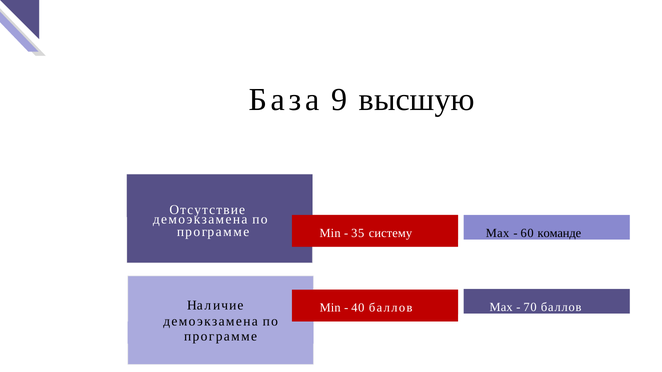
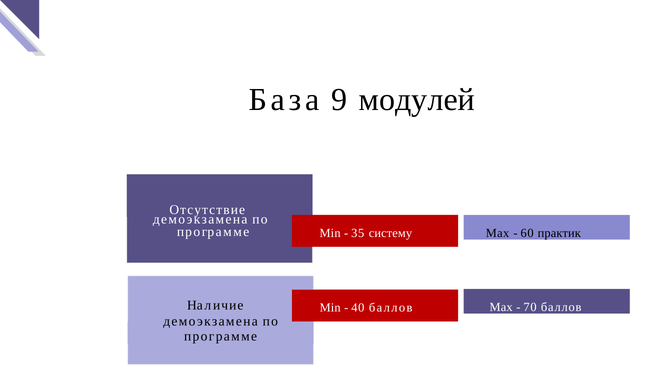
высшую: высшую -> модулей (417, 100)
команде: команде -> практик (559, 233)
